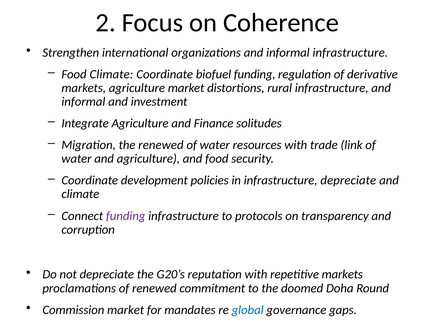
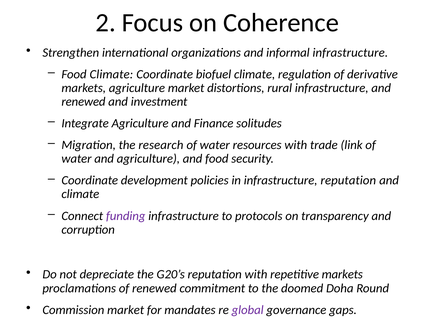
biofuel funding: funding -> climate (255, 74)
informal: informal -> renewed (83, 102)
the renewed: renewed -> research (161, 145)
infrastructure depreciate: depreciate -> reputation (348, 181)
global colour: blue -> purple (248, 310)
